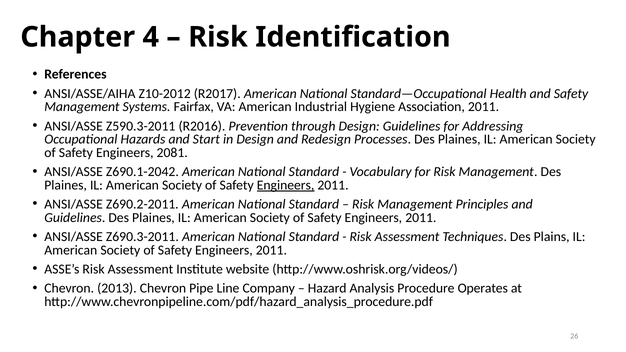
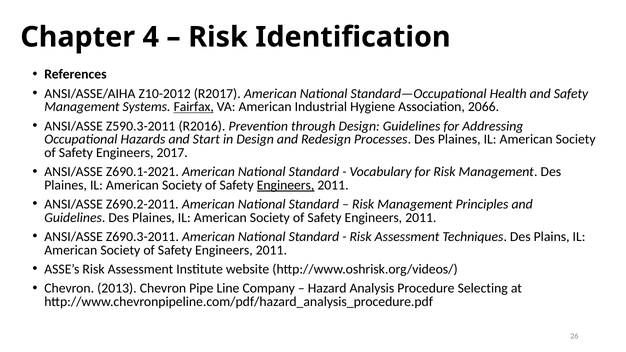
Fairfax underline: none -> present (194, 107)
Association 2011: 2011 -> 2066 (484, 107)
2081: 2081 -> 2017 (172, 153)
Z690.1-2042: Z690.1-2042 -> Z690.1-2021 (142, 172)
Operates: Operates -> Selecting (483, 289)
